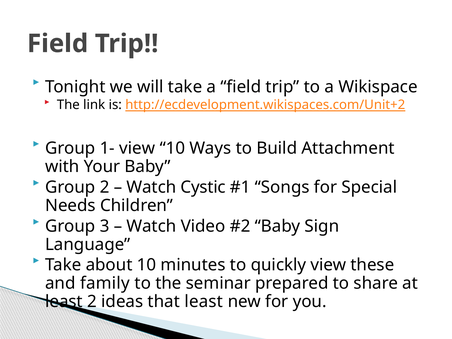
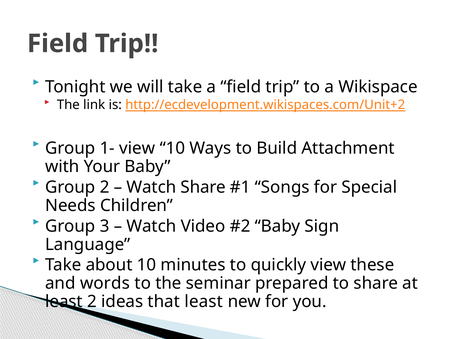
Watch Cystic: Cystic -> Share (203, 187)
family: family -> words (105, 283)
